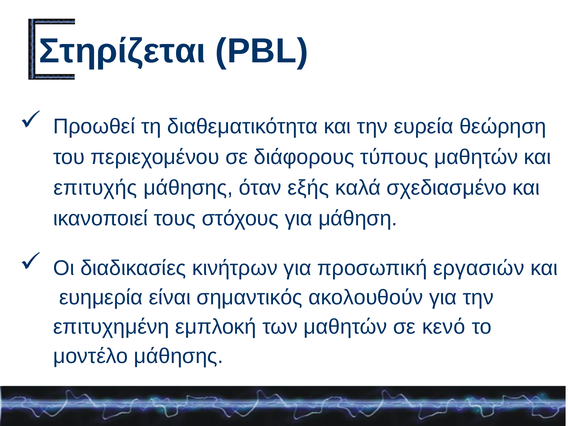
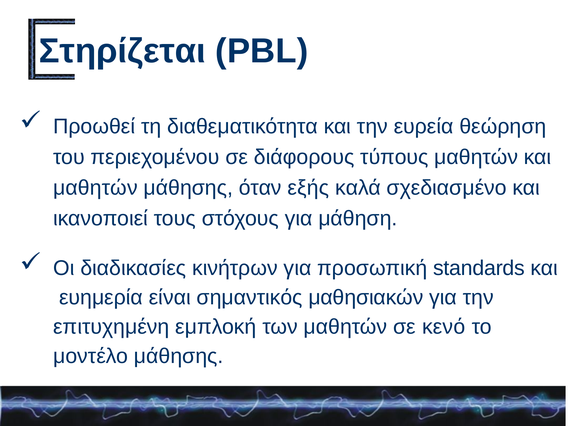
επιτυχής: επιτυχής -> μαθητών (95, 188)
εργασιών: εργασιών -> standards (479, 268)
ακολουθούν: ακολουθούν -> μαθησιακών (366, 297)
